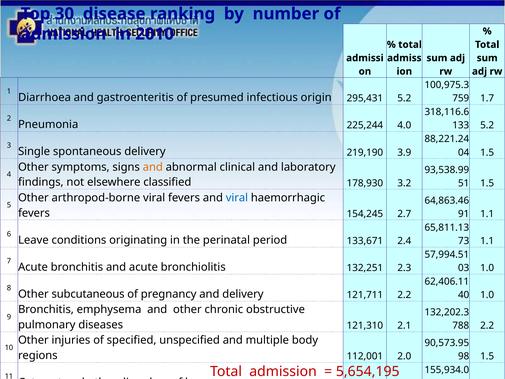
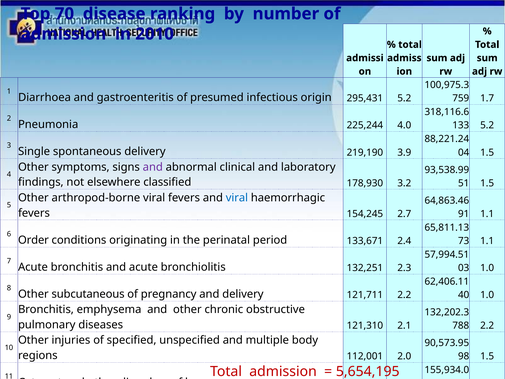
30: 30 -> 70 (64, 14)
and colour: orange -> purple (153, 167)
Leave: Leave -> Order (33, 240)
